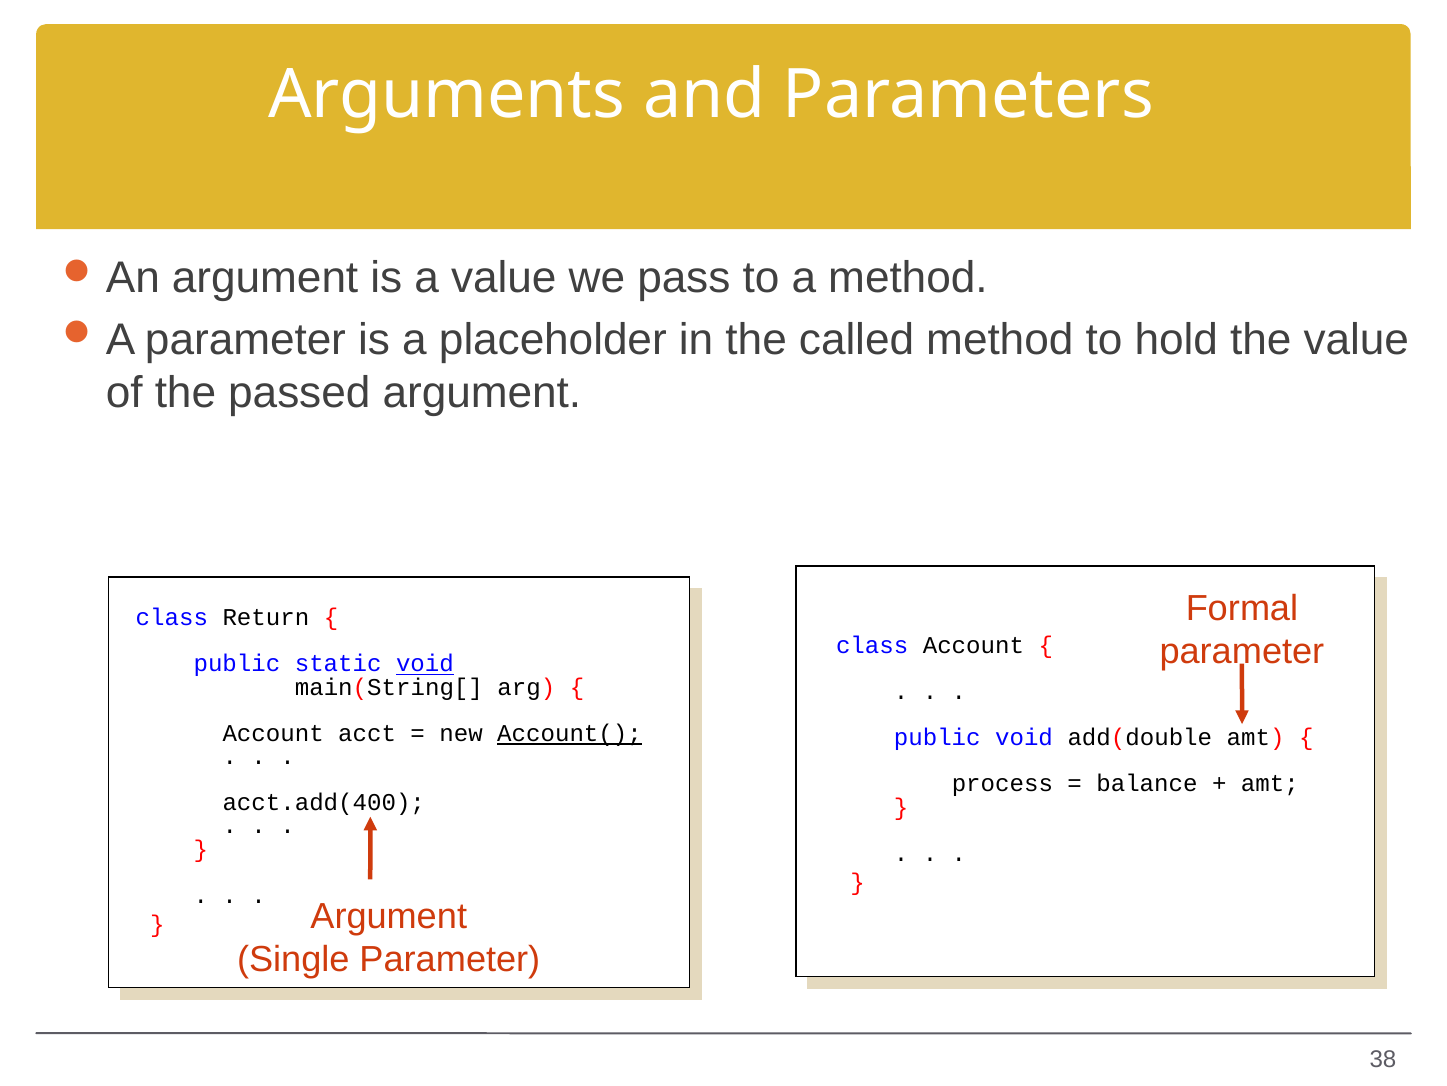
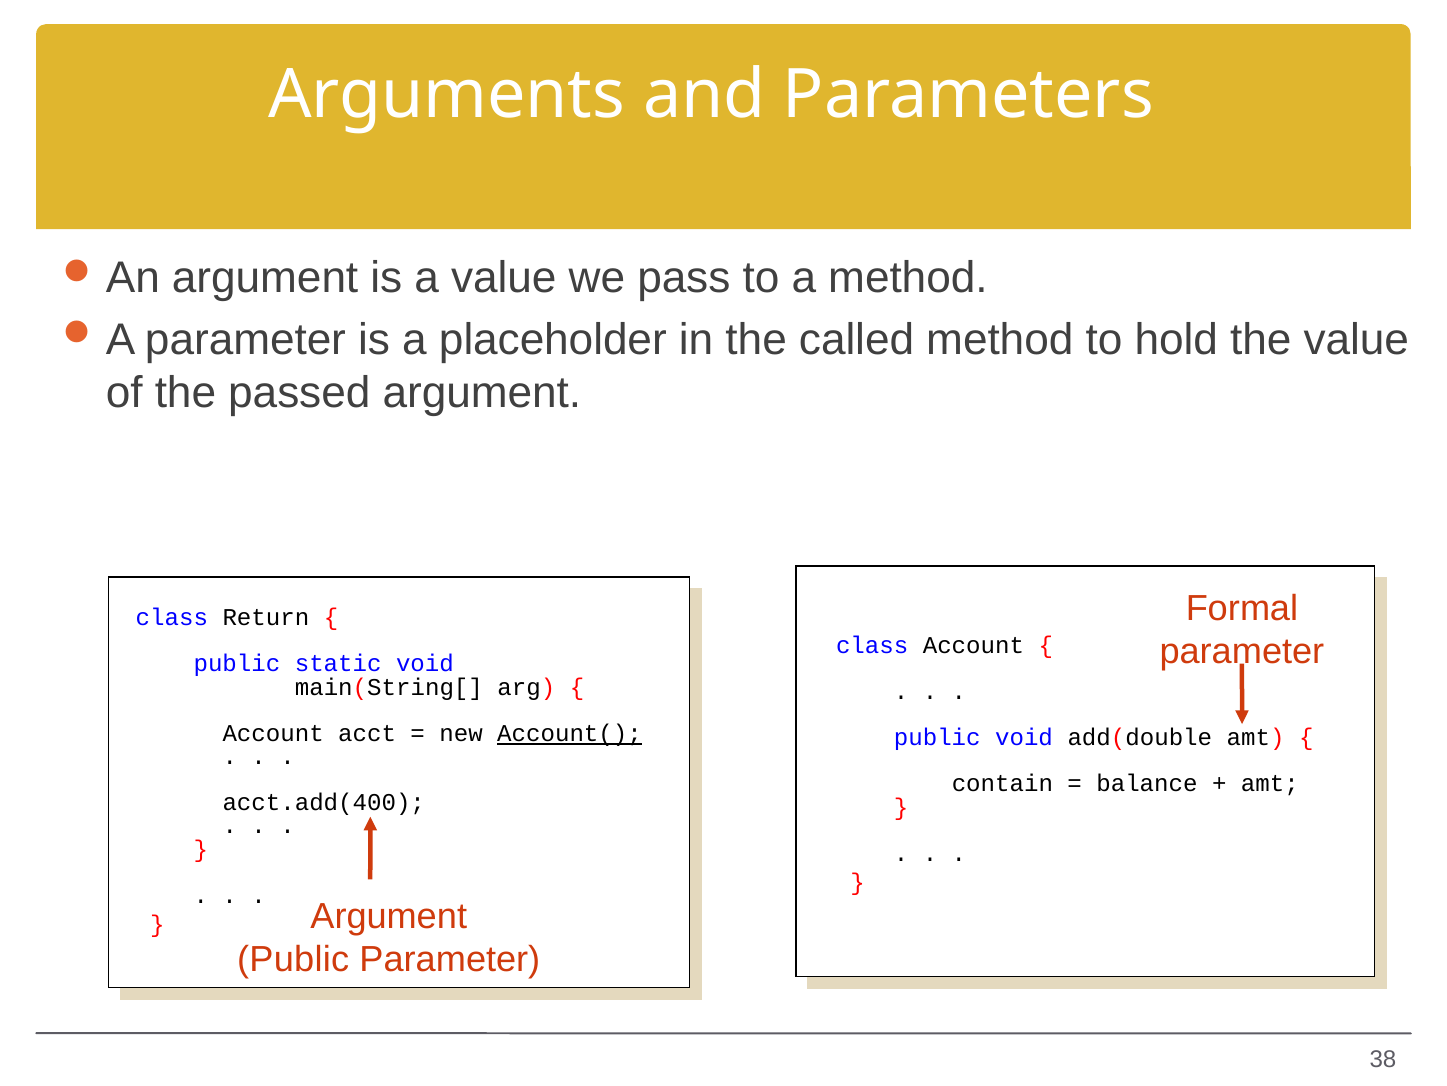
void underline: present -> none (425, 664)
process: process -> contain (1002, 783)
Single: Single -> Public (293, 959)
